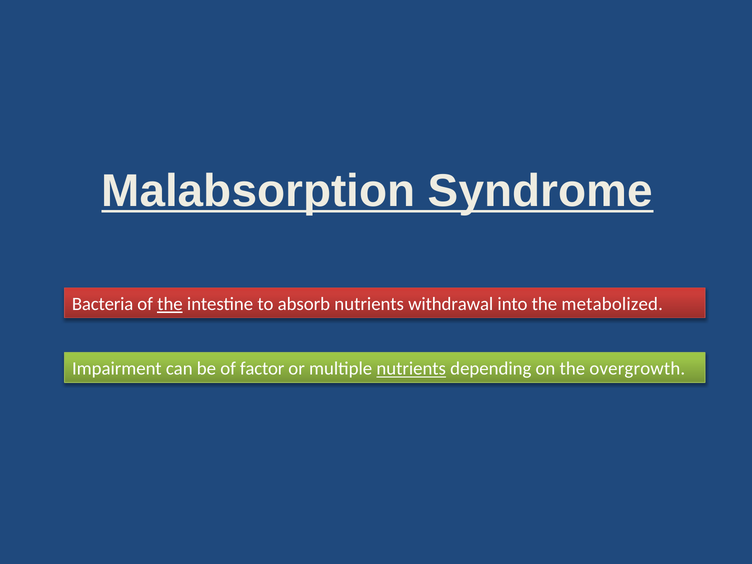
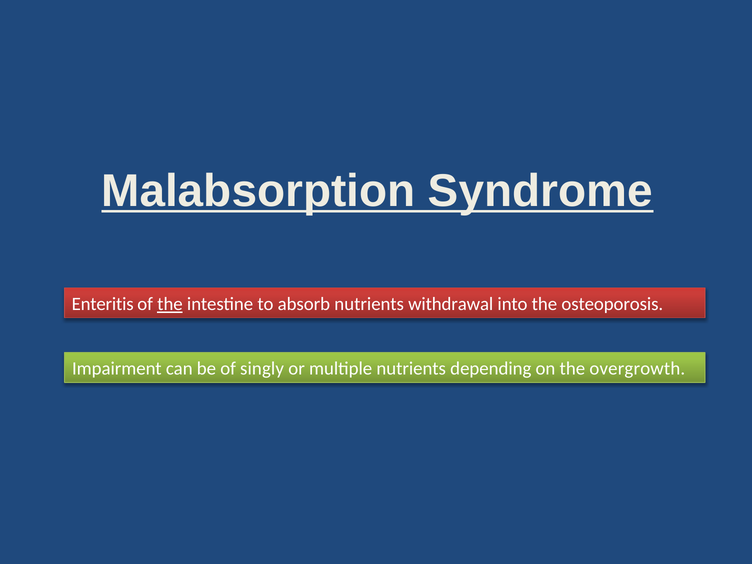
Bacteria: Bacteria -> Enteritis (103, 304)
metabolized: metabolized -> osteoporosis (612, 304)
factor: factor -> singly (262, 369)
nutrients underline: present -> none (411, 369)
